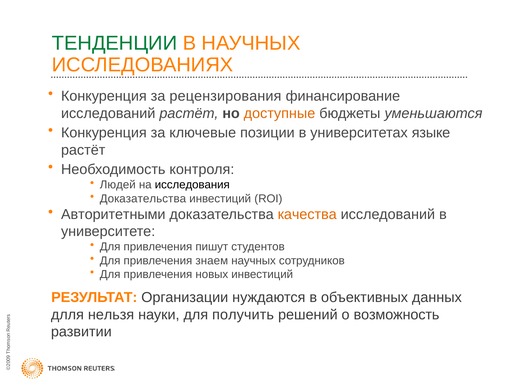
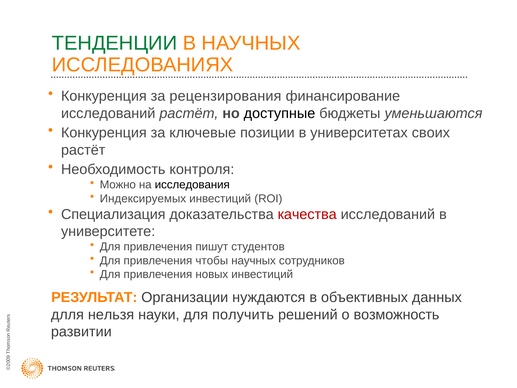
доступные colour: orange -> black (279, 113)
языке: языке -> своих (431, 133)
Людей: Людей -> Можно (118, 185)
Доказательства: Доказательства -> Индексируемых (143, 198)
Авторитетными: Авторитетными -> Специализация (113, 214)
качества colour: orange -> red (307, 214)
знаем: знаем -> чтобы (212, 260)
